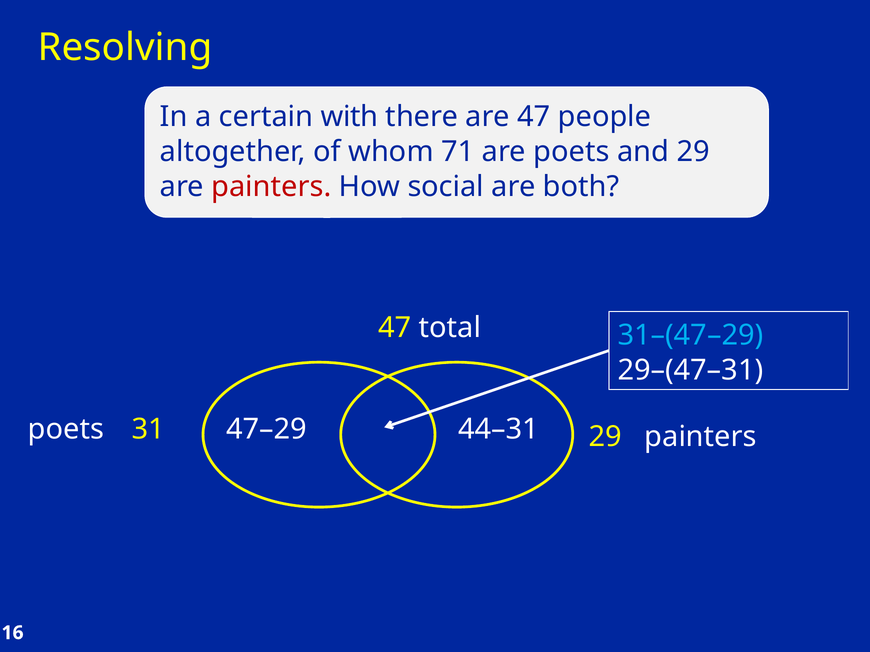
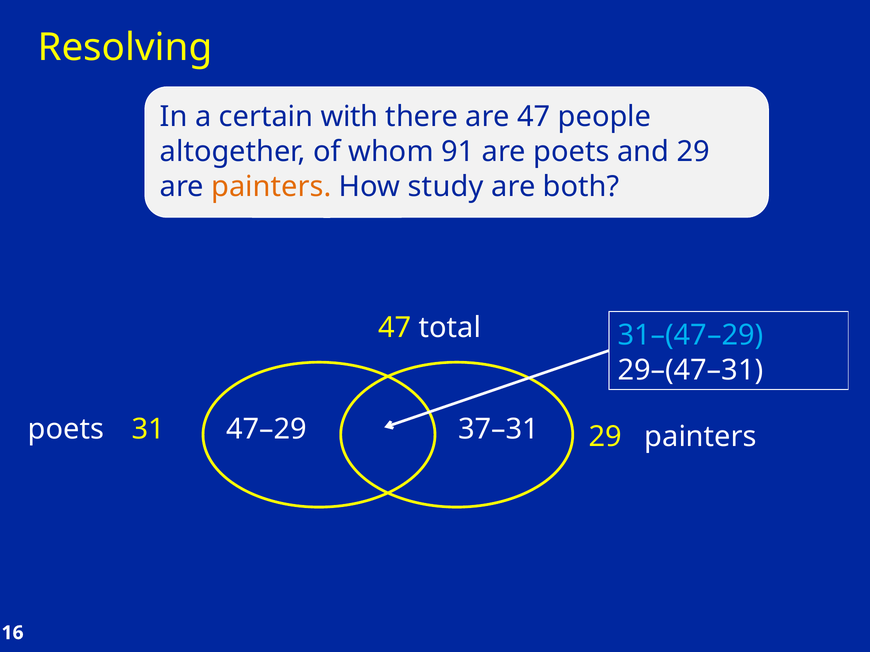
71: 71 -> 91 (458, 152)
painters colour: red -> orange (271, 187)
social: social -> study (446, 187)
44–31: 44–31 -> 37–31 (498, 430)
